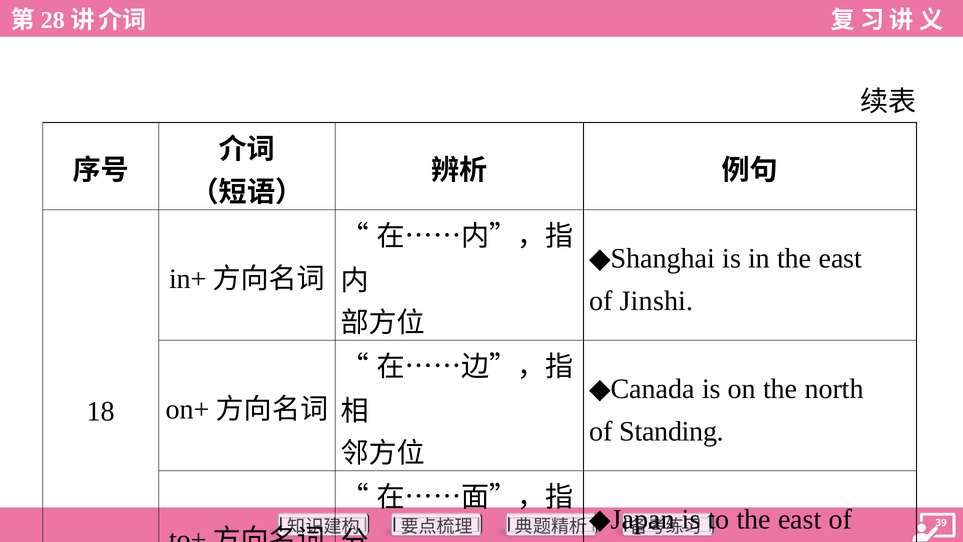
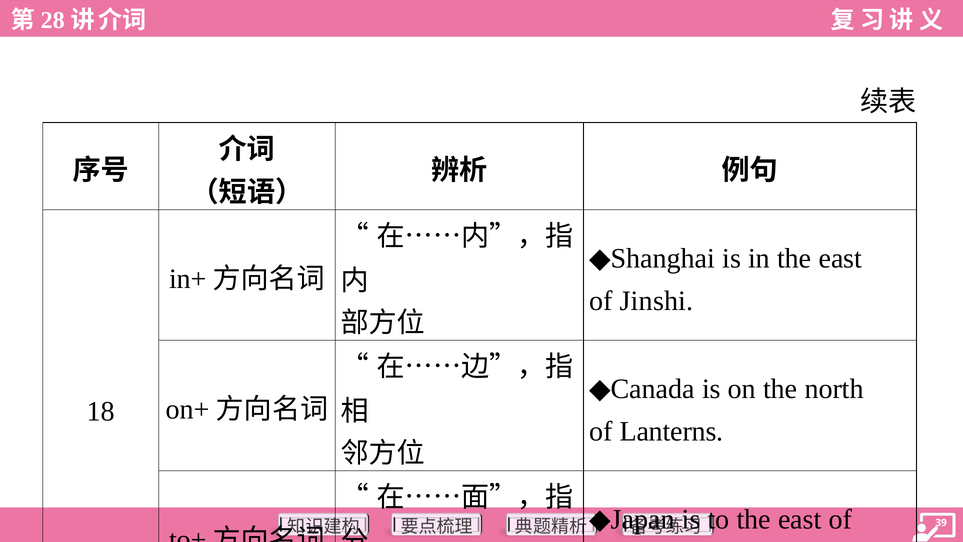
Standing: Standing -> Lanterns (672, 431)
